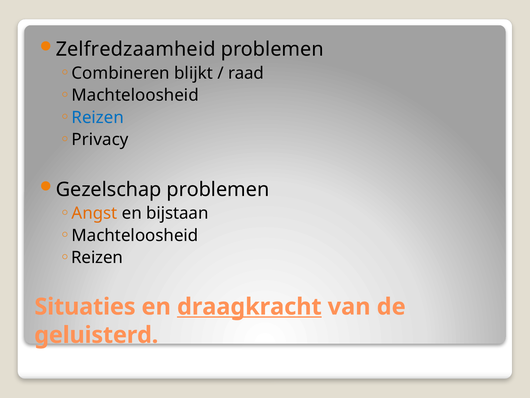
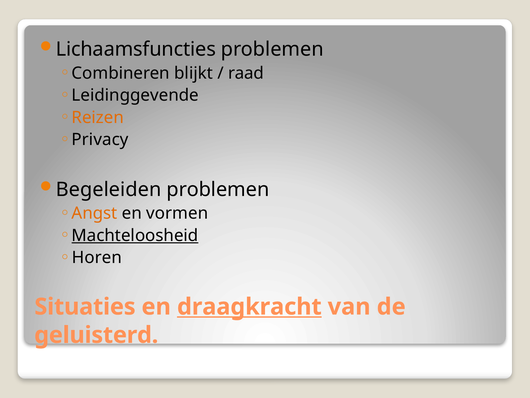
Zelfredzaamheid: Zelfredzaamheid -> Lichaamsfuncties (136, 49)
Machteloosheid: Machteloosheid -> Leidinggevende (135, 95)
Reizen colour: blue -> orange (98, 117)
Gezelschap: Gezelschap -> Begeleiden (109, 189)
bijstaan: bijstaan -> vormen (177, 213)
Machteloosheid underline: none -> present (135, 235)
Reizen: Reizen -> Horen (97, 257)
